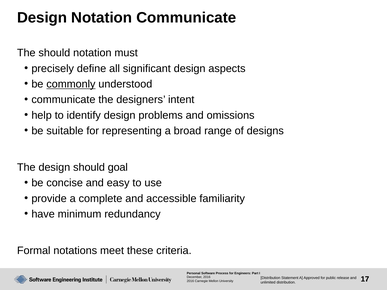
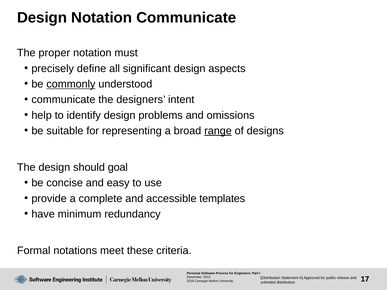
The should: should -> proper (54, 53)
range underline: none -> present (218, 131)
familiarity: familiarity -> templates (222, 199)
